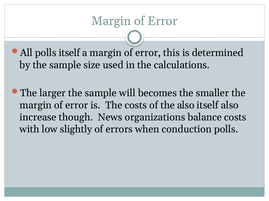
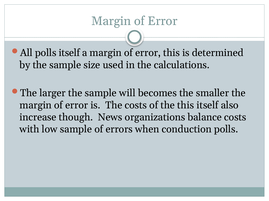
the also: also -> this (186, 106)
low slightly: slightly -> sample (76, 130)
